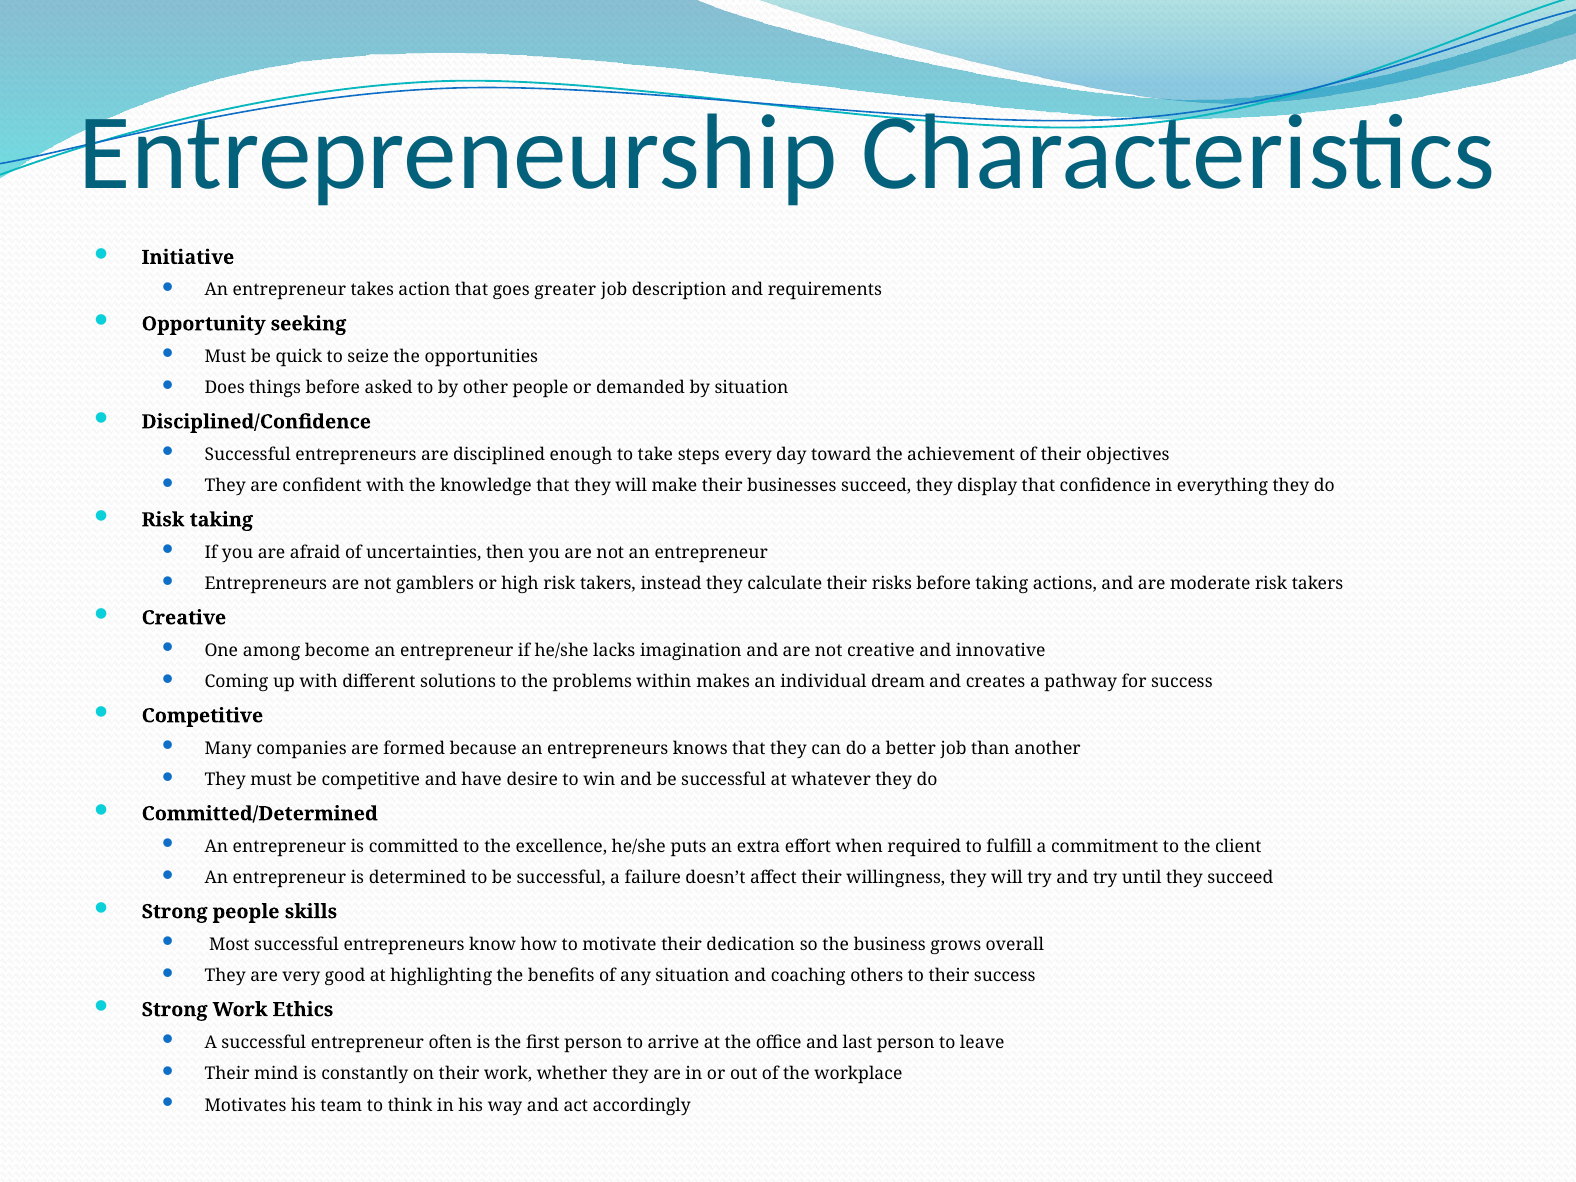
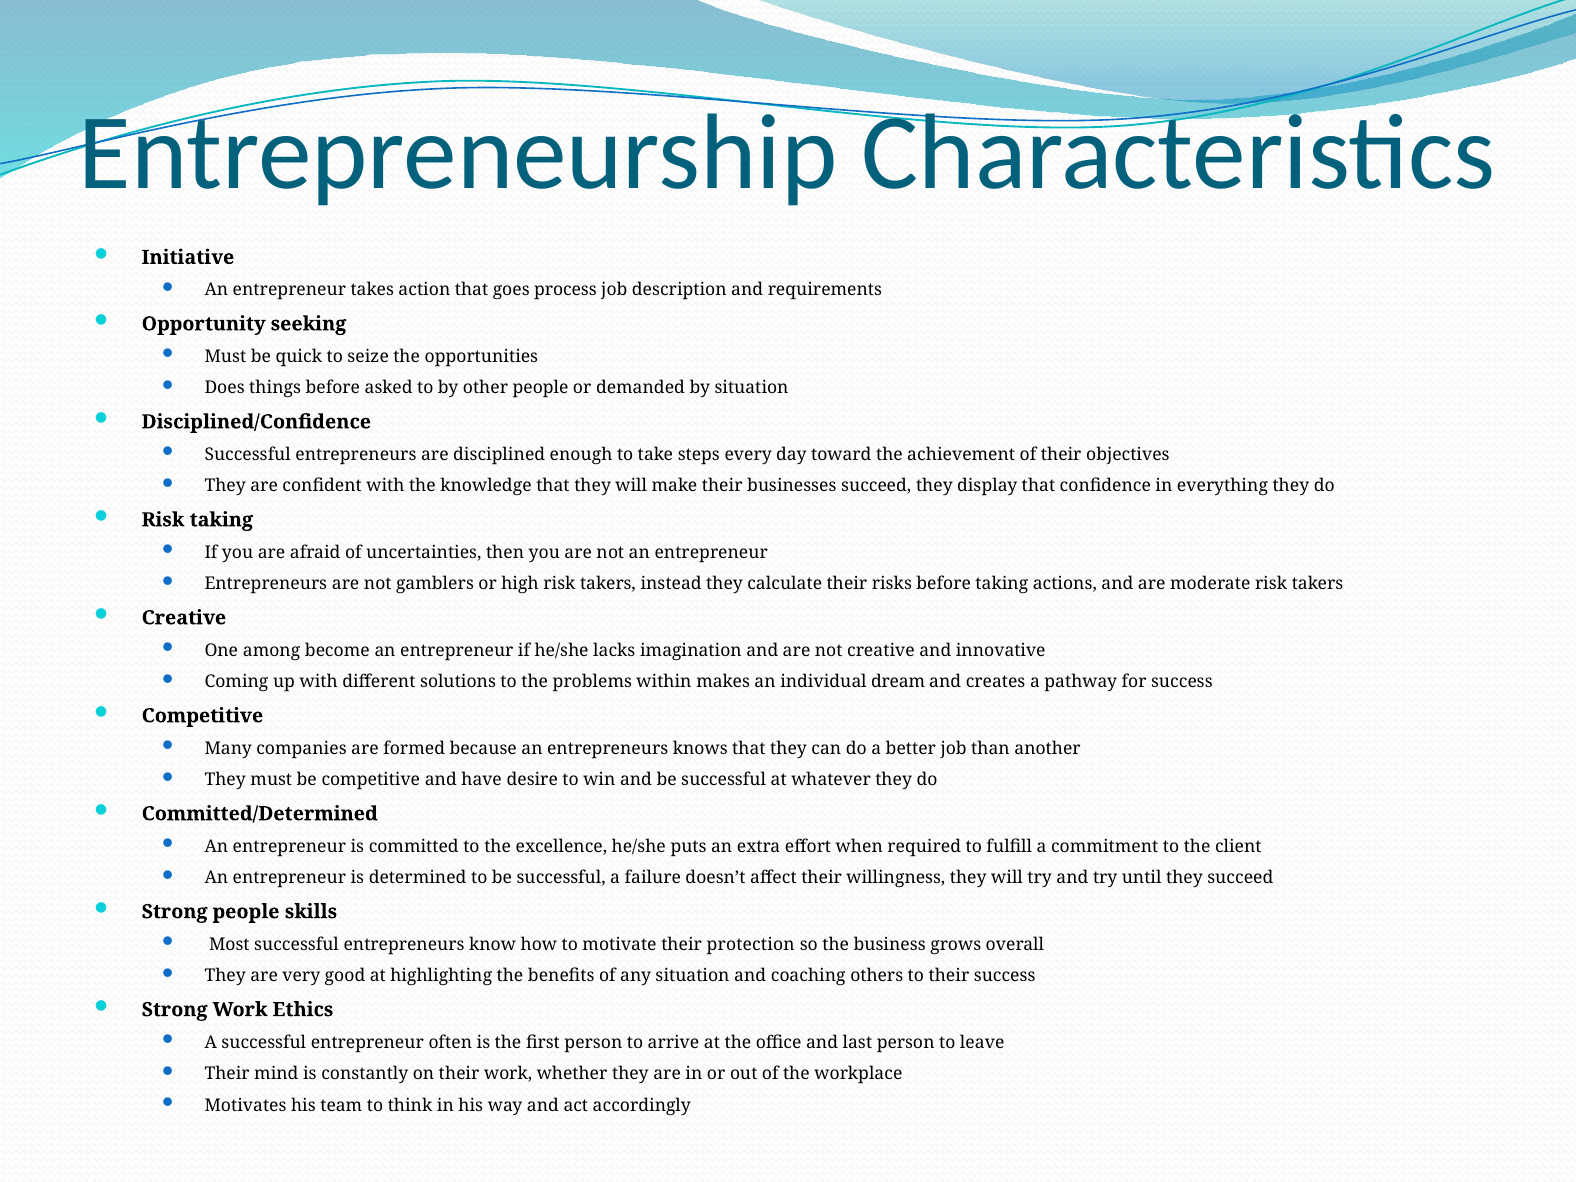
greater: greater -> process (565, 290)
dedication: dedication -> protection (751, 944)
